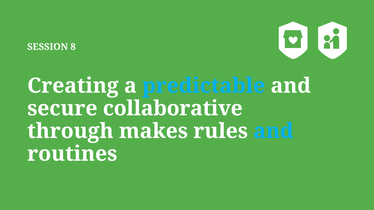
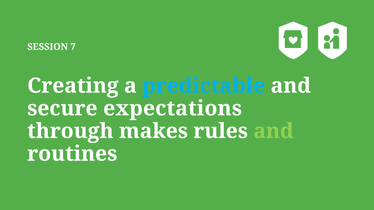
8: 8 -> 7 (73, 47)
collaborative: collaborative -> expectations (173, 109)
and colour: light blue -> light green (274, 131)
